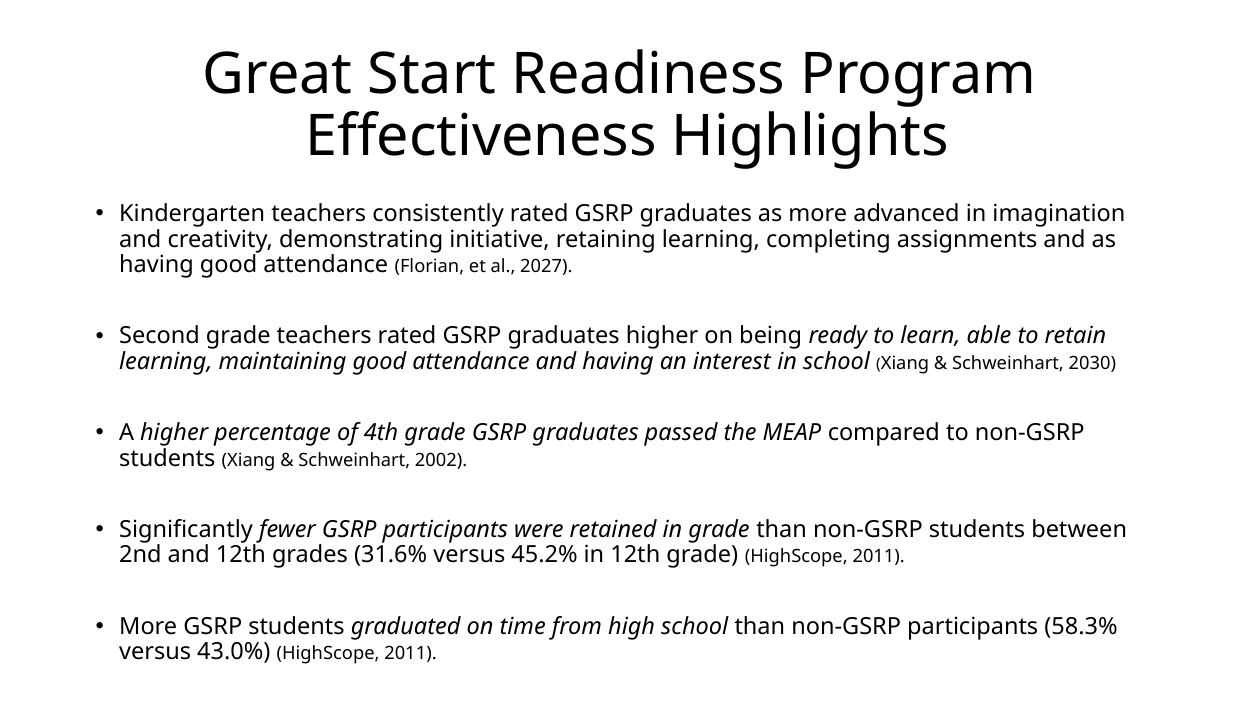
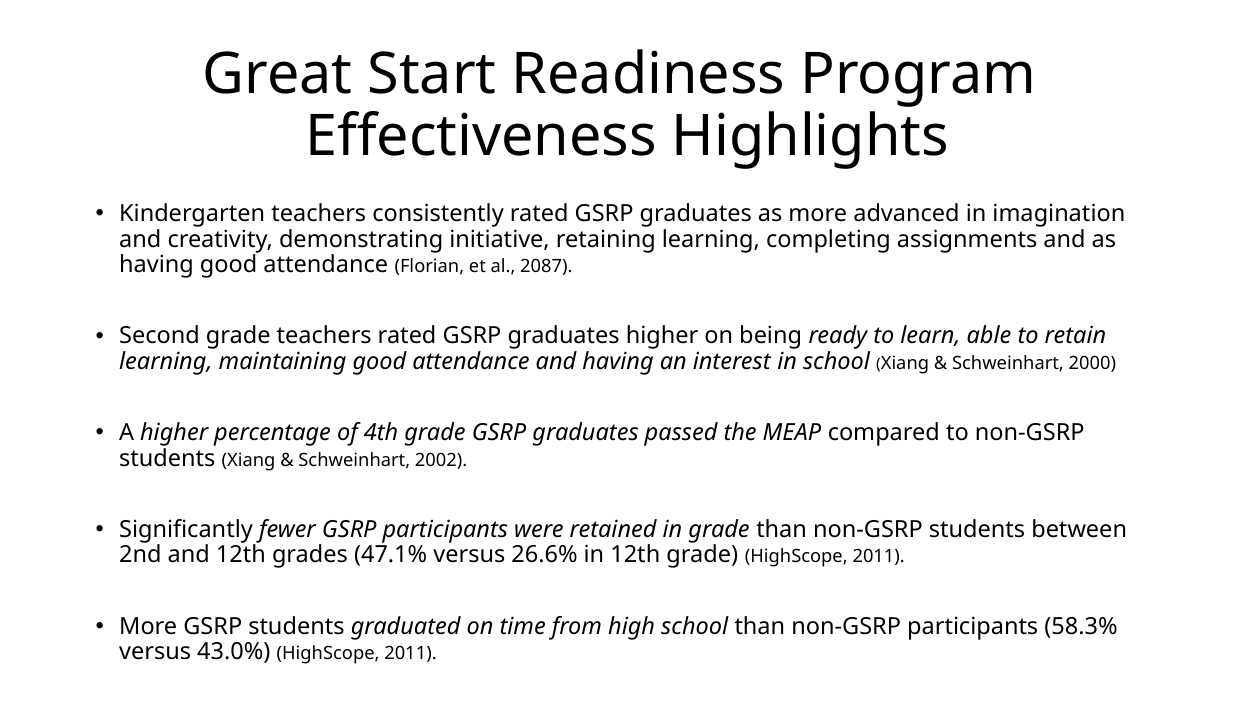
2027: 2027 -> 2087 (546, 267)
2030: 2030 -> 2000 (1092, 363)
31.6%: 31.6% -> 47.1% (391, 555)
45.2%: 45.2% -> 26.6% (545, 555)
